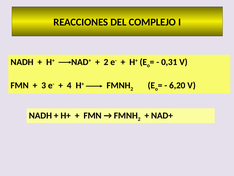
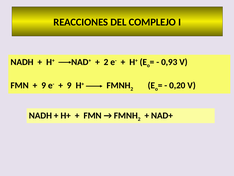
0,31: 0,31 -> 0,93 (169, 62)
3: 3 -> 9 (44, 85)
4: 4 -> 9 (69, 85)
6,20: 6,20 -> 0,20 (177, 85)
